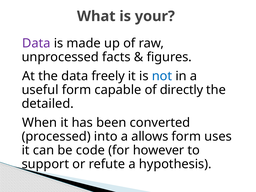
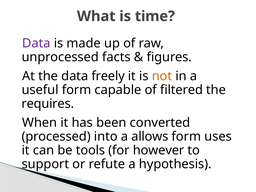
your: your -> time (155, 16)
not colour: blue -> orange (162, 76)
directly: directly -> filtered (182, 90)
detailed: detailed -> requires (48, 104)
code: code -> tools (90, 150)
